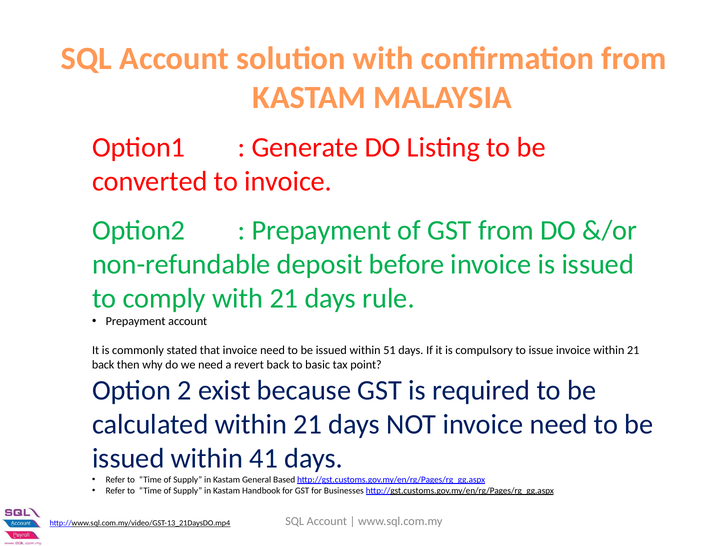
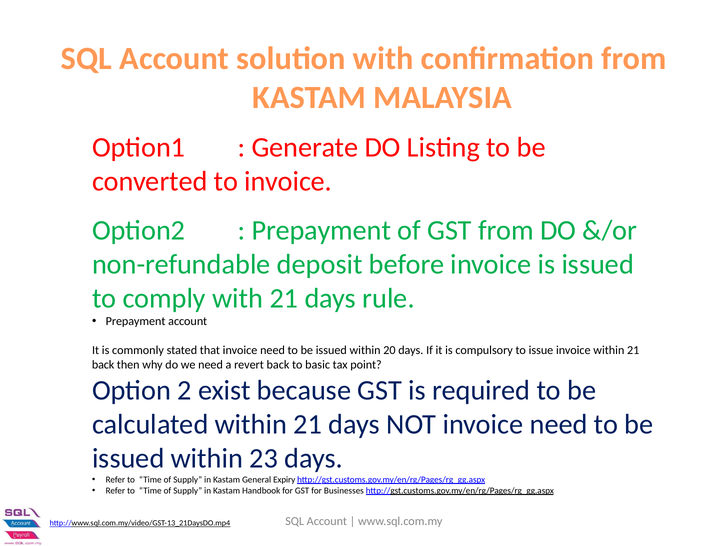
51: 51 -> 20 (389, 350)
41: 41 -> 23 (264, 458)
Based: Based -> Expiry (284, 480)
